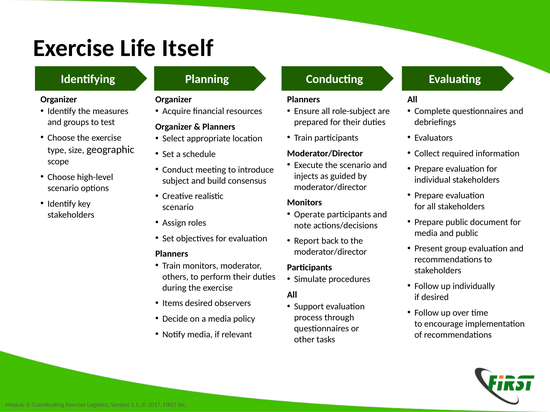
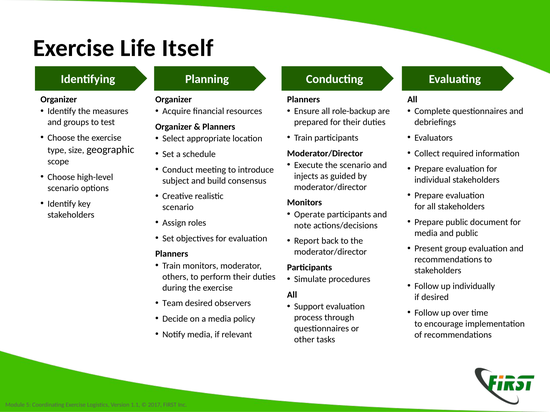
role-subject: role-subject -> role-backup (354, 111)
Items: Items -> Team (173, 304)
